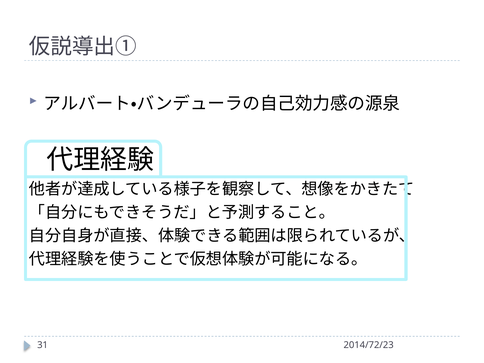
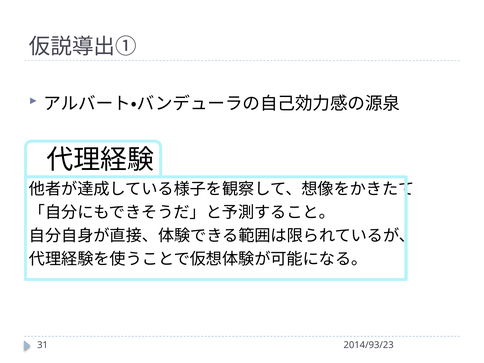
2014/72/23: 2014/72/23 -> 2014/93/23 (369, 345)
